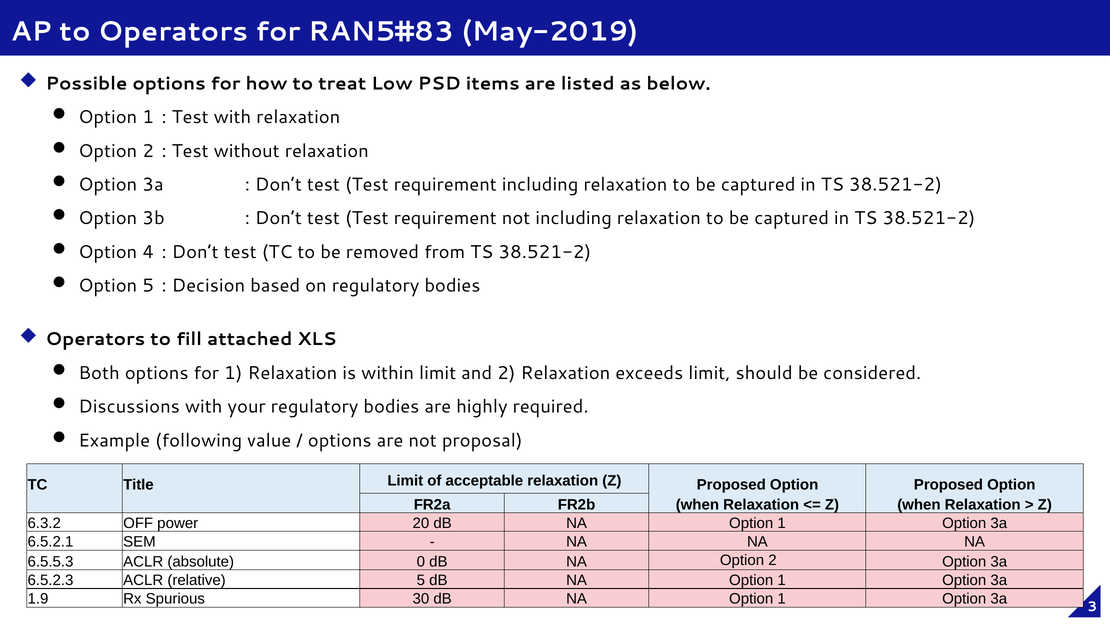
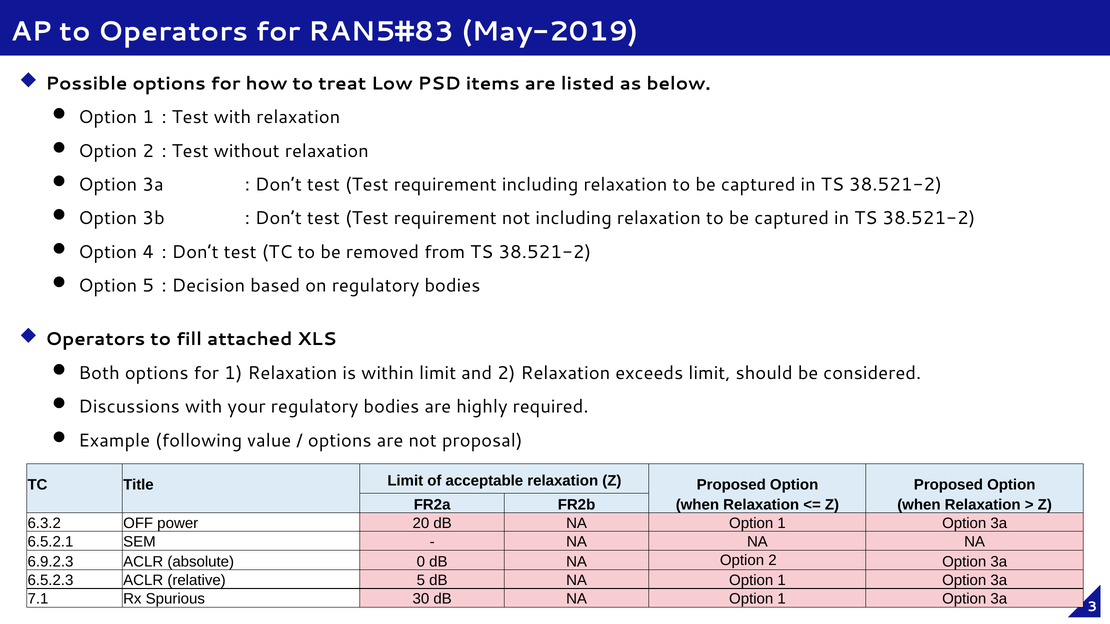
6.5.5.3: 6.5.5.3 -> 6.9.2.3 (50, 562)
1.9: 1.9 -> 7.1 (38, 599)
